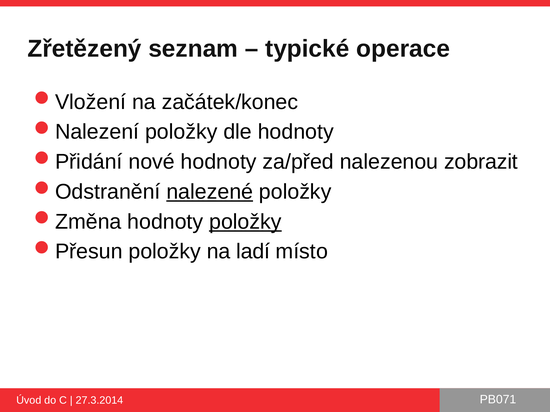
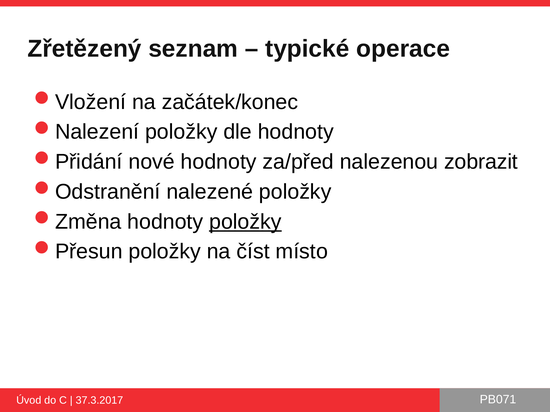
nalezené underline: present -> none (210, 192)
ladí: ladí -> číst (253, 252)
27.3.2014: 27.3.2014 -> 37.3.2017 (99, 401)
